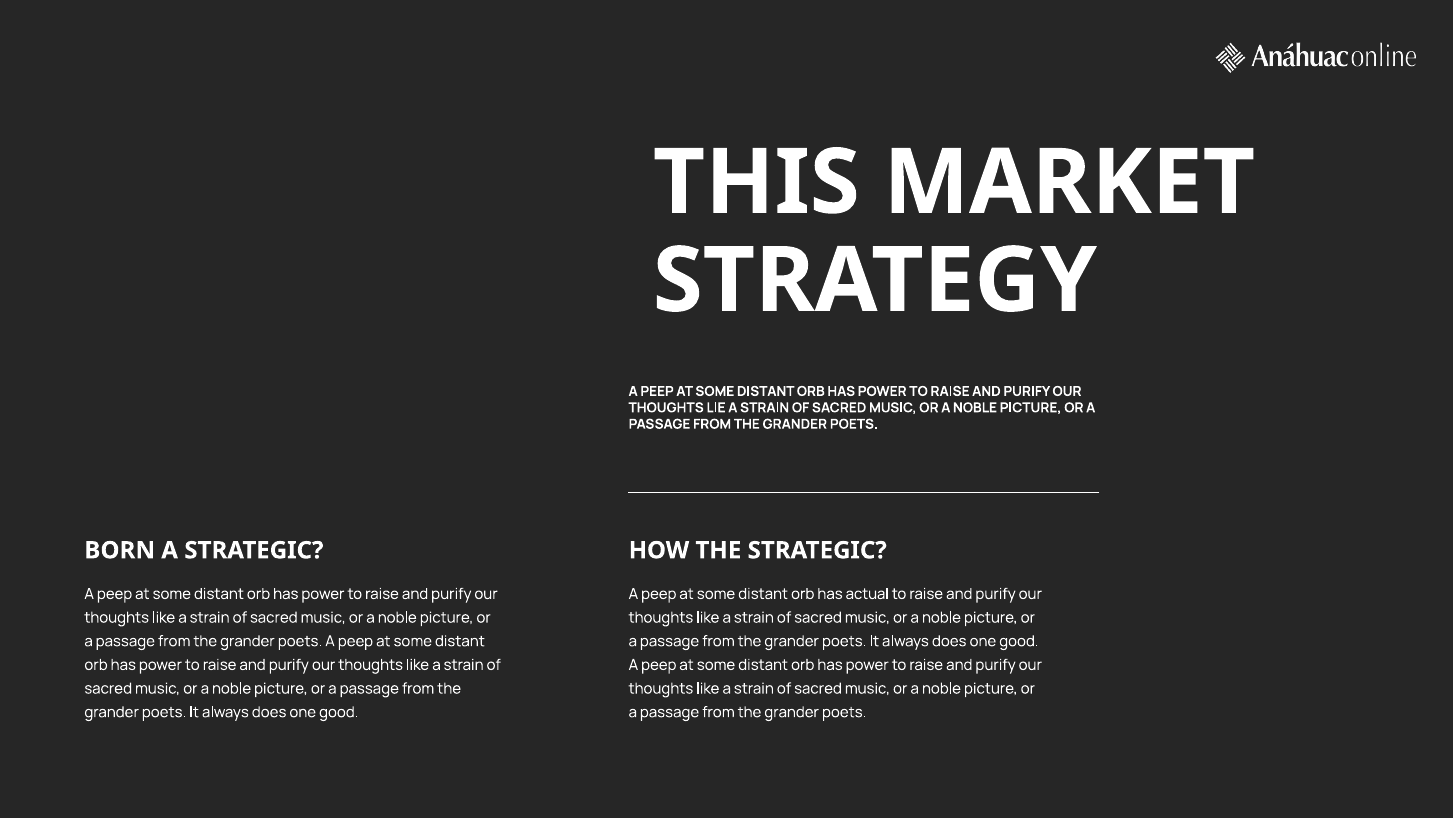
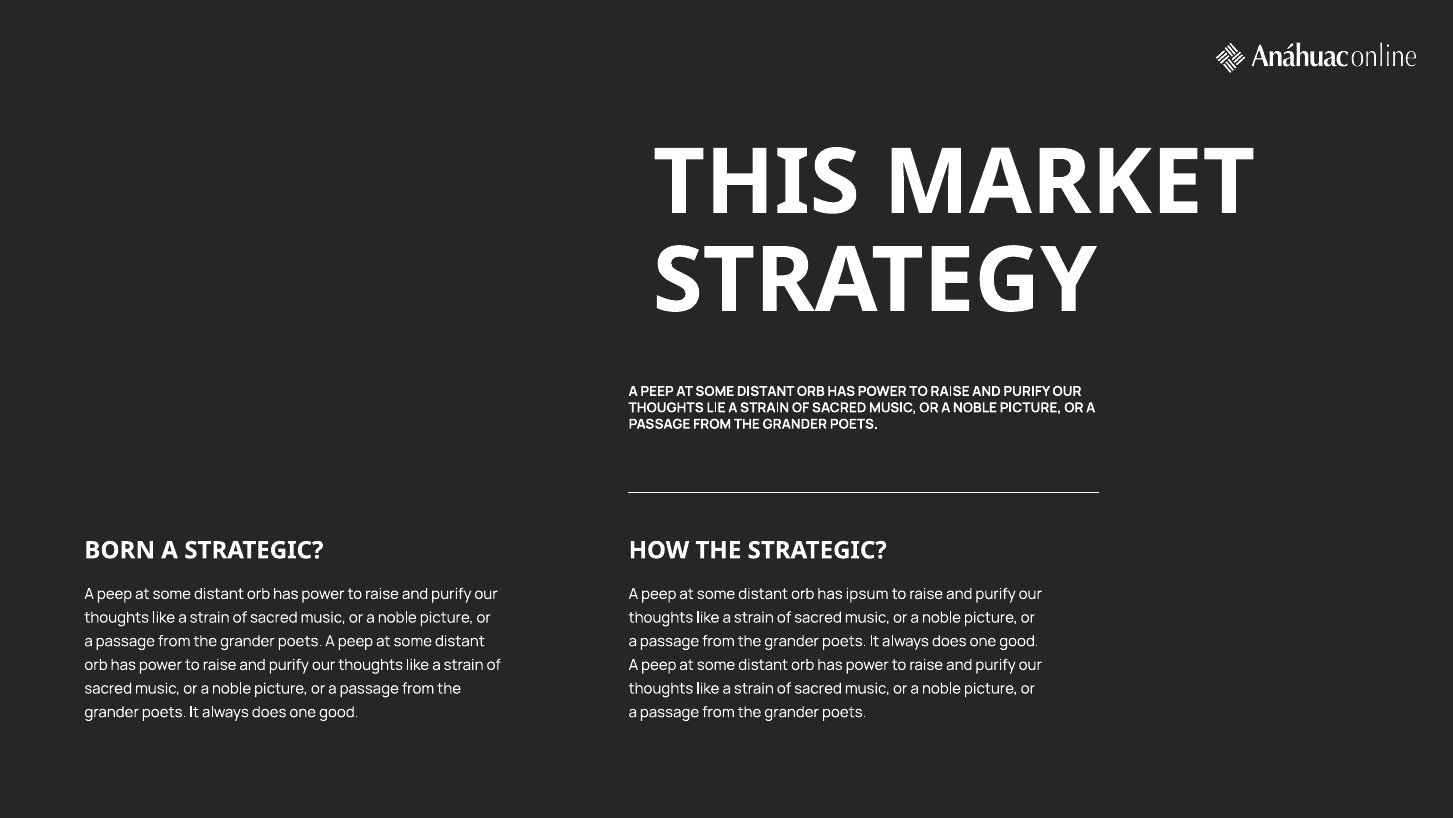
actual: actual -> ipsum (867, 593)
